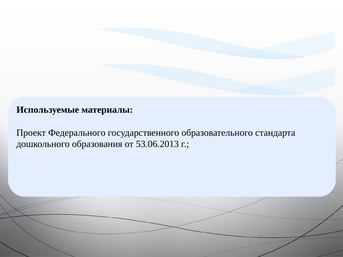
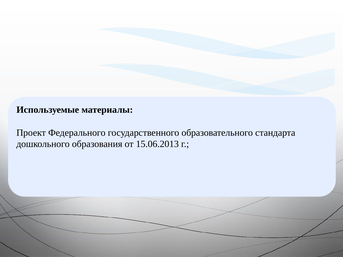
53.06.2013: 53.06.2013 -> 15.06.2013 (157, 144)
